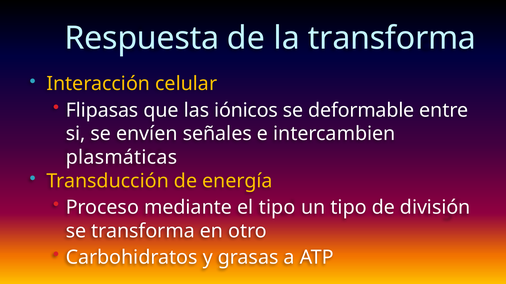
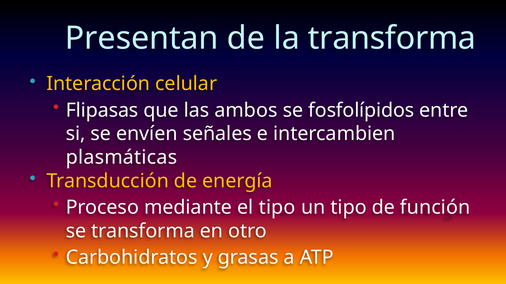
Respuesta: Respuesta -> Presentan (142, 38)
iónicos: iónicos -> ambos (246, 110)
deformable: deformable -> fosfolípidos (361, 110)
división: división -> función (435, 208)
